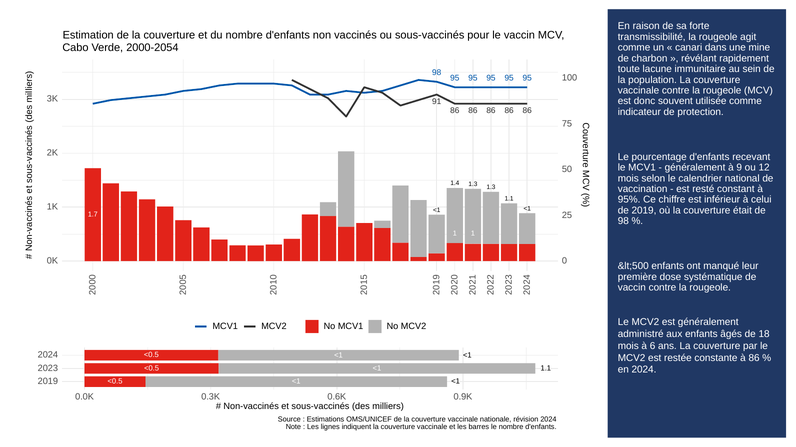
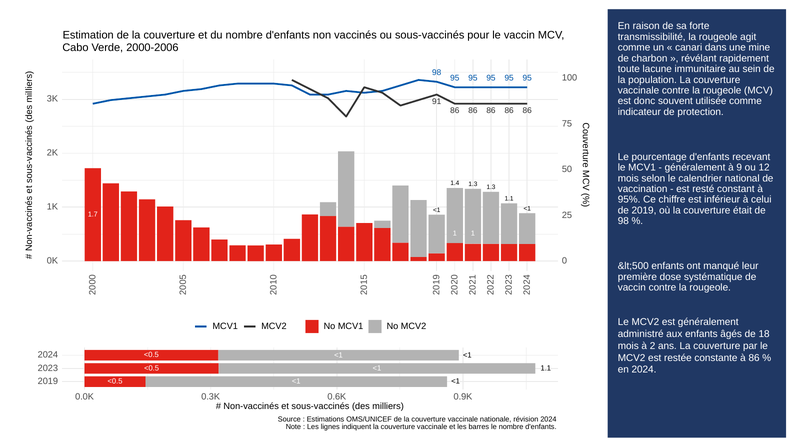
2000-2054: 2000-2054 -> 2000-2006 (152, 48)
à 6: 6 -> 2 (653, 346)
